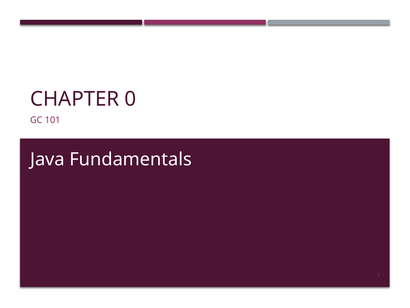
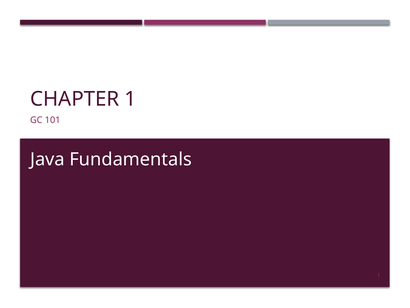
CHAPTER 0: 0 -> 1 (130, 99)
